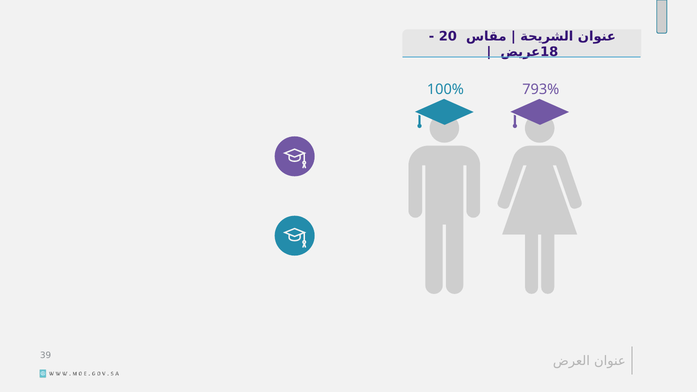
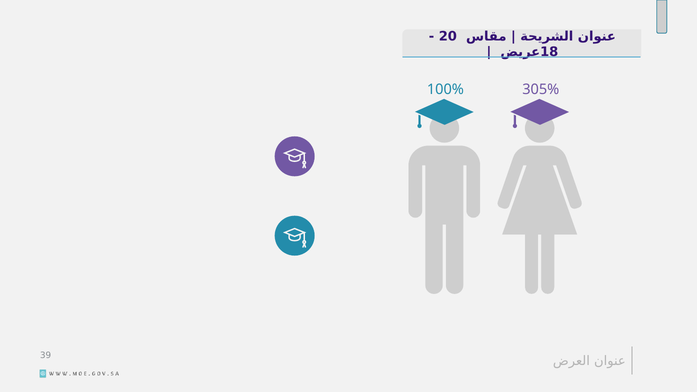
793%: 793% -> 305% (541, 89)
